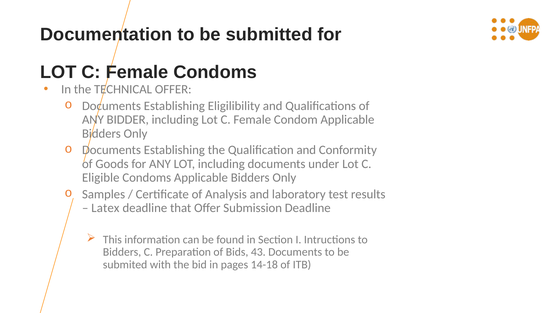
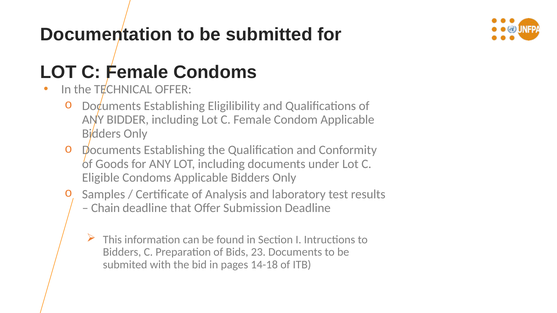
Latex: Latex -> Chain (106, 208)
43: 43 -> 23 (258, 252)
